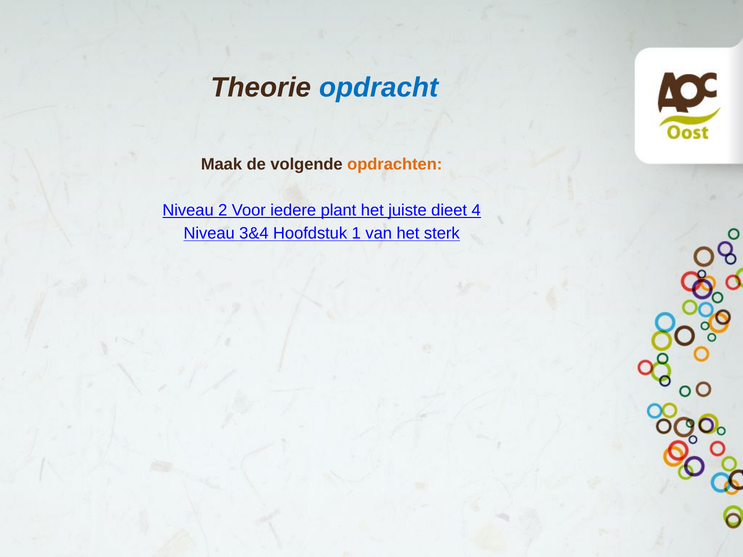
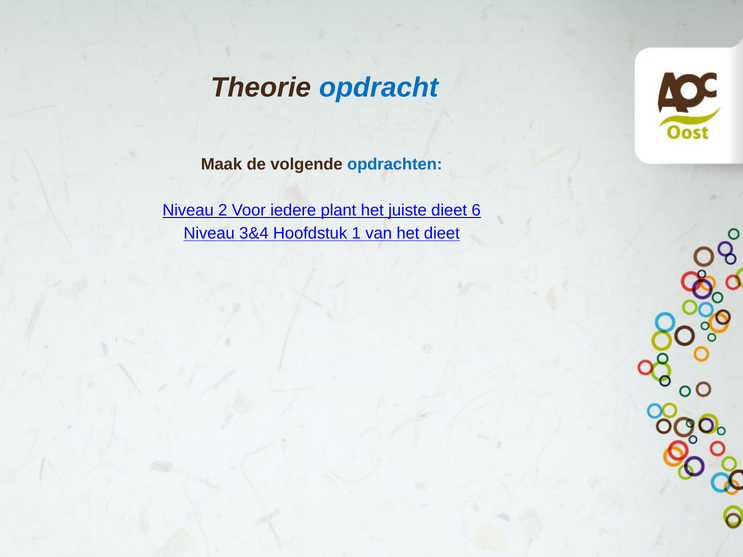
opdrachten colour: orange -> blue (395, 164)
4: 4 -> 6 (476, 210)
het sterk: sterk -> dieet (442, 234)
